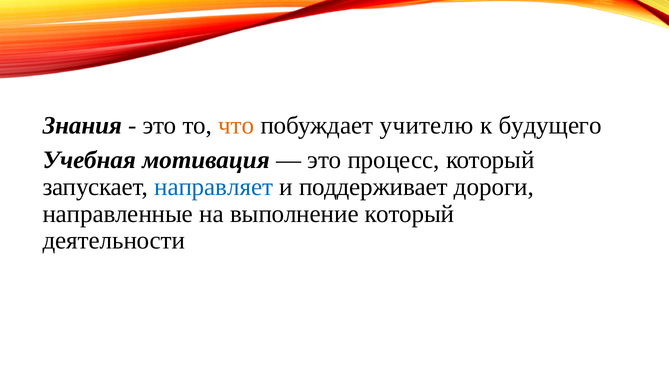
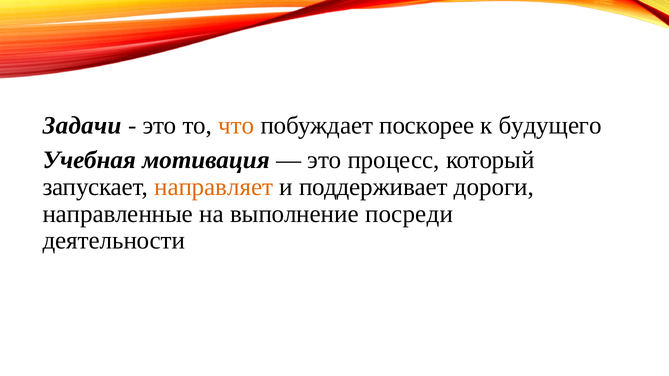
Знания: Знания -> Задачи (82, 126)
учителю: учителю -> поскорее (427, 126)
направляет colour: blue -> orange (214, 187)
выполнение который: который -> посреди (409, 214)
